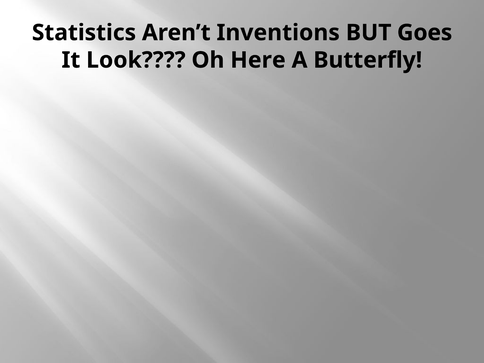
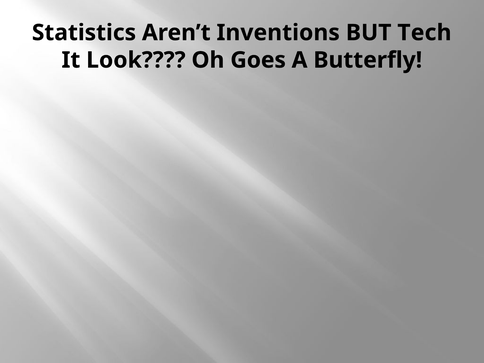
Goes: Goes -> Tech (424, 33)
Here: Here -> Goes (258, 60)
